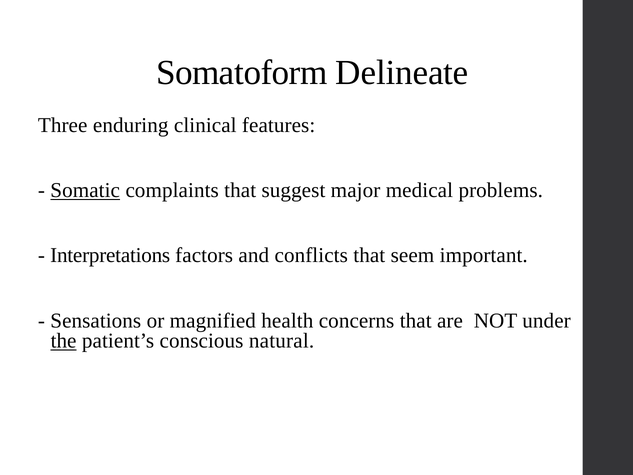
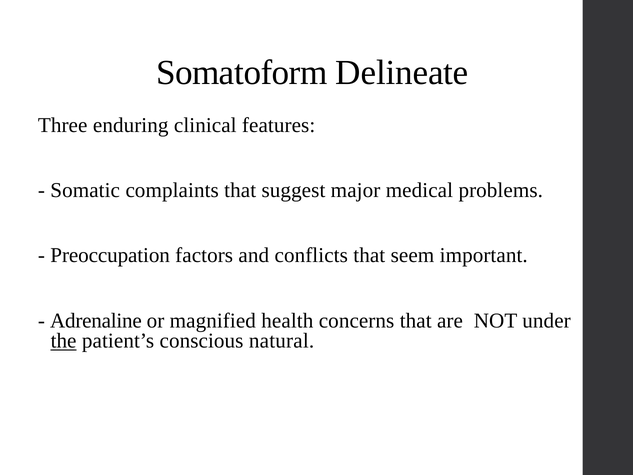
Somatic underline: present -> none (85, 190)
Interpretations: Interpretations -> Preoccupation (110, 255)
Sensations: Sensations -> Adrenaline (96, 320)
